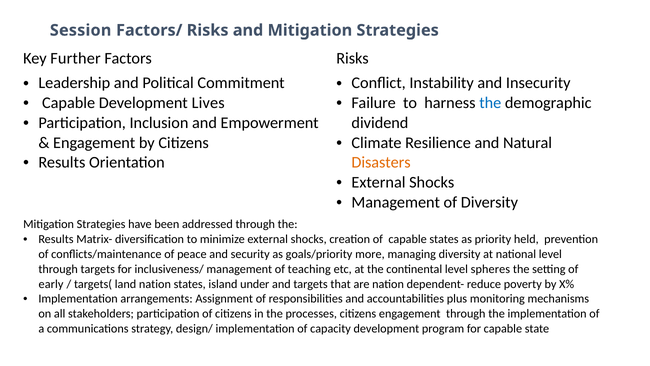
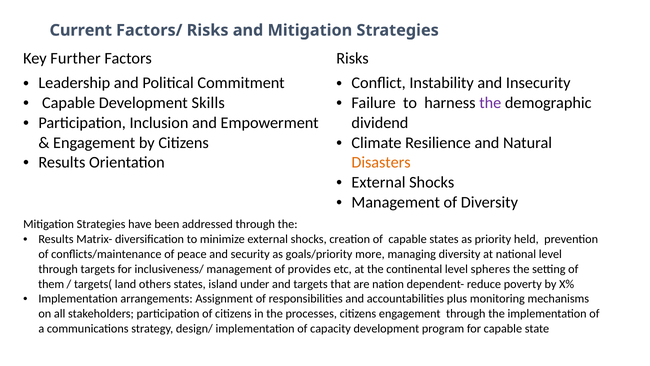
Session: Session -> Current (81, 30)
Lives: Lives -> Skills (208, 103)
the colour: blue -> purple (490, 103)
teaching: teaching -> provides (309, 269)
early: early -> them (51, 284)
land nation: nation -> others (155, 284)
